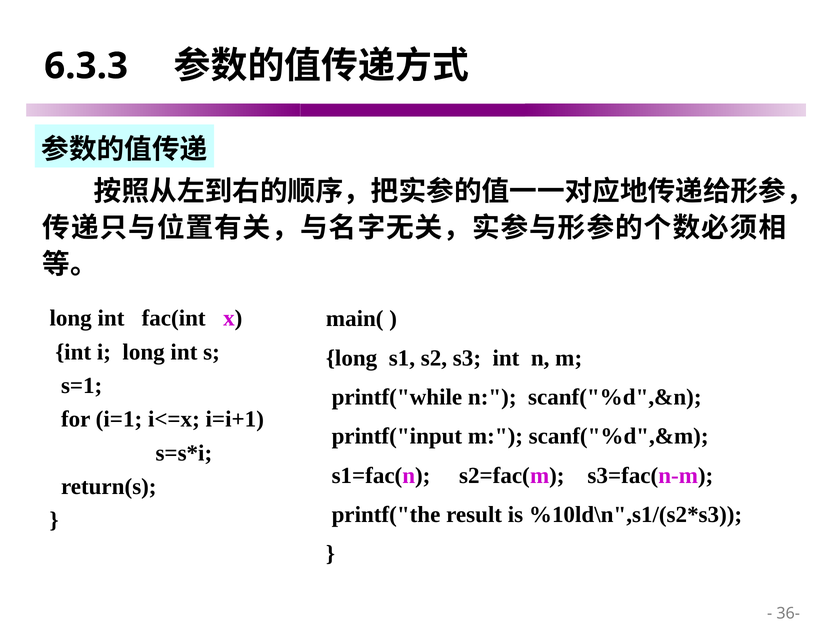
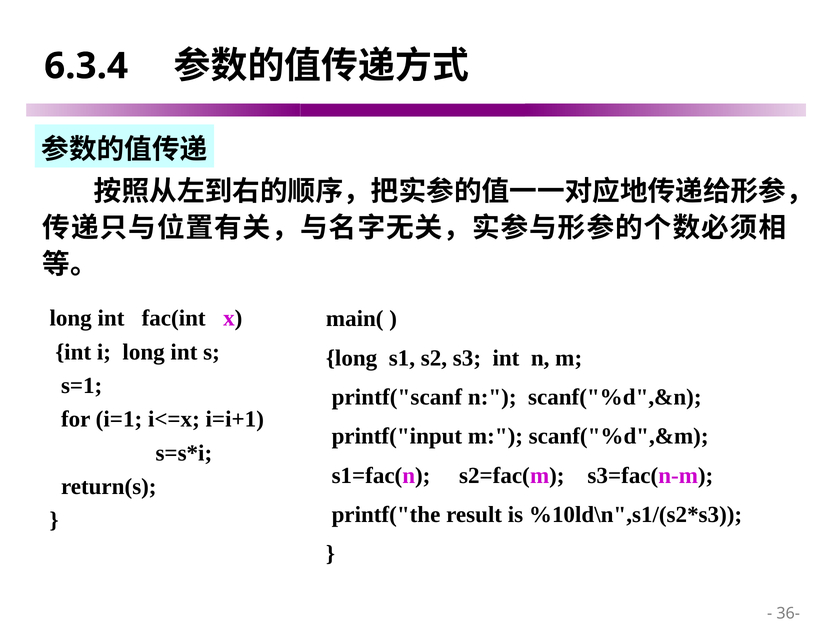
6.3.3: 6.3.3 -> 6.3.4 (86, 66)
printf("while: printf("while -> printf("scanf (397, 397)
